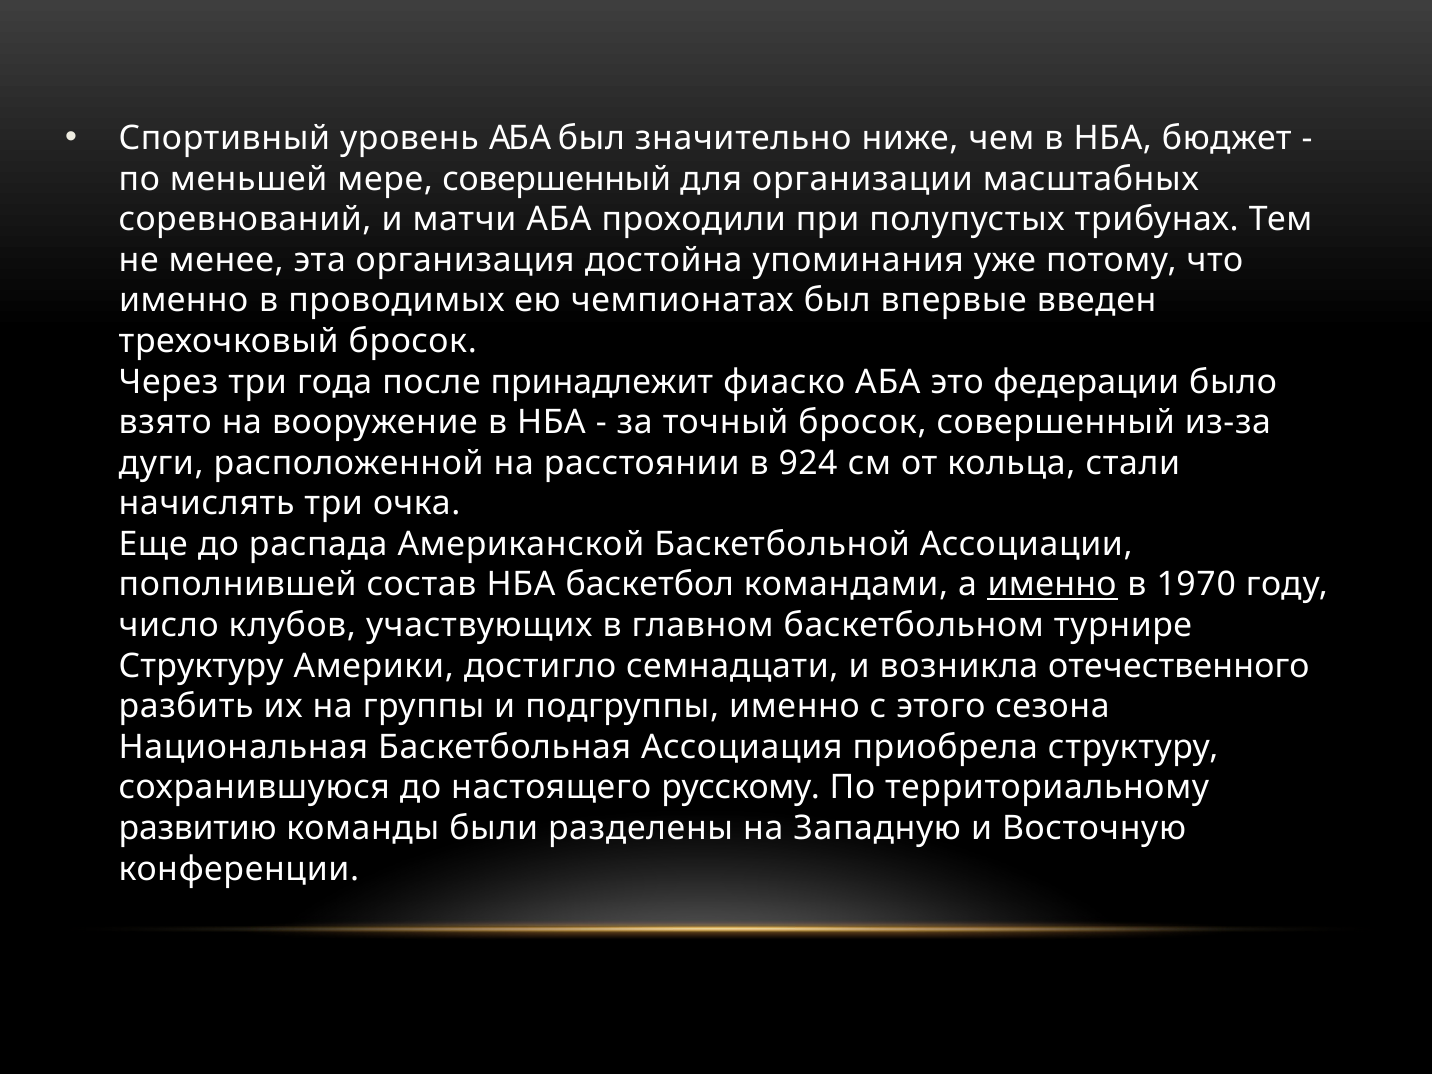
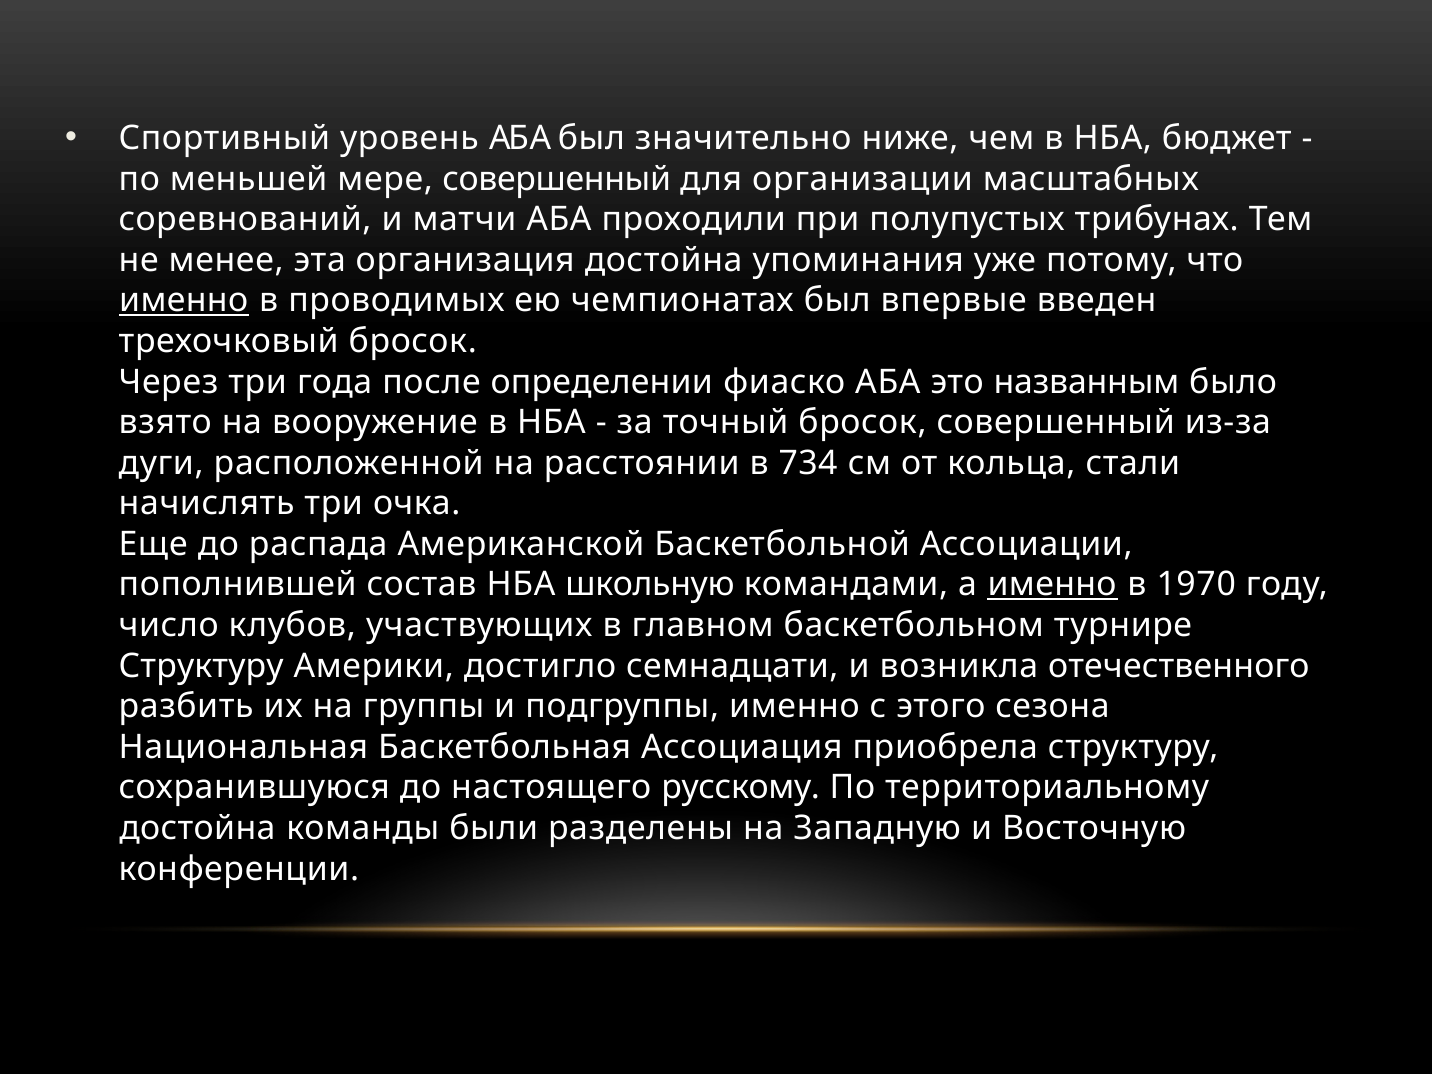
именно underline: none -> present (184, 301)
принадлежит: принадлежит -> определении (602, 382)
федерации: федерации -> названным (1086, 382)
924: 924 -> 734 (808, 463)
баскетбол: баскетбол -> школьную (650, 585)
развитию: развитию -> достойна (197, 828)
